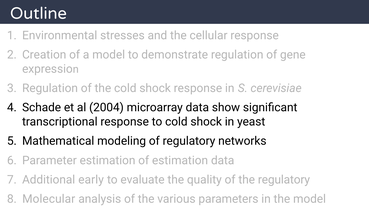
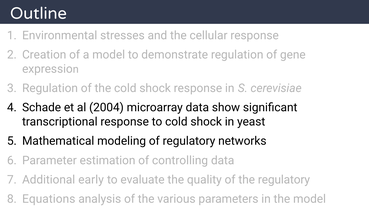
of estimation: estimation -> controlling (180, 160)
Molecular: Molecular -> Equations (49, 199)
